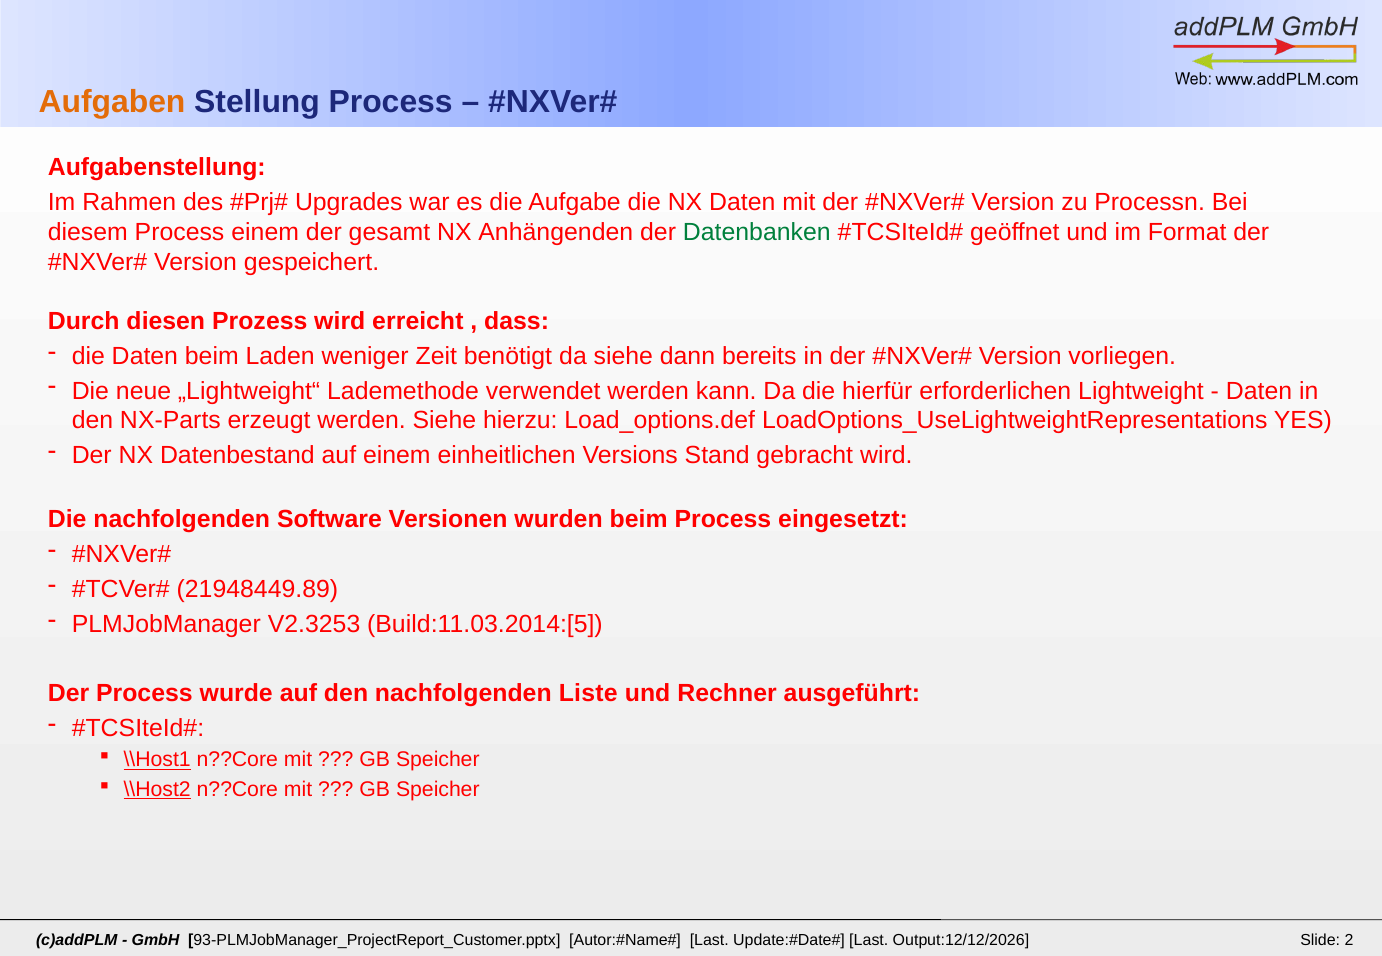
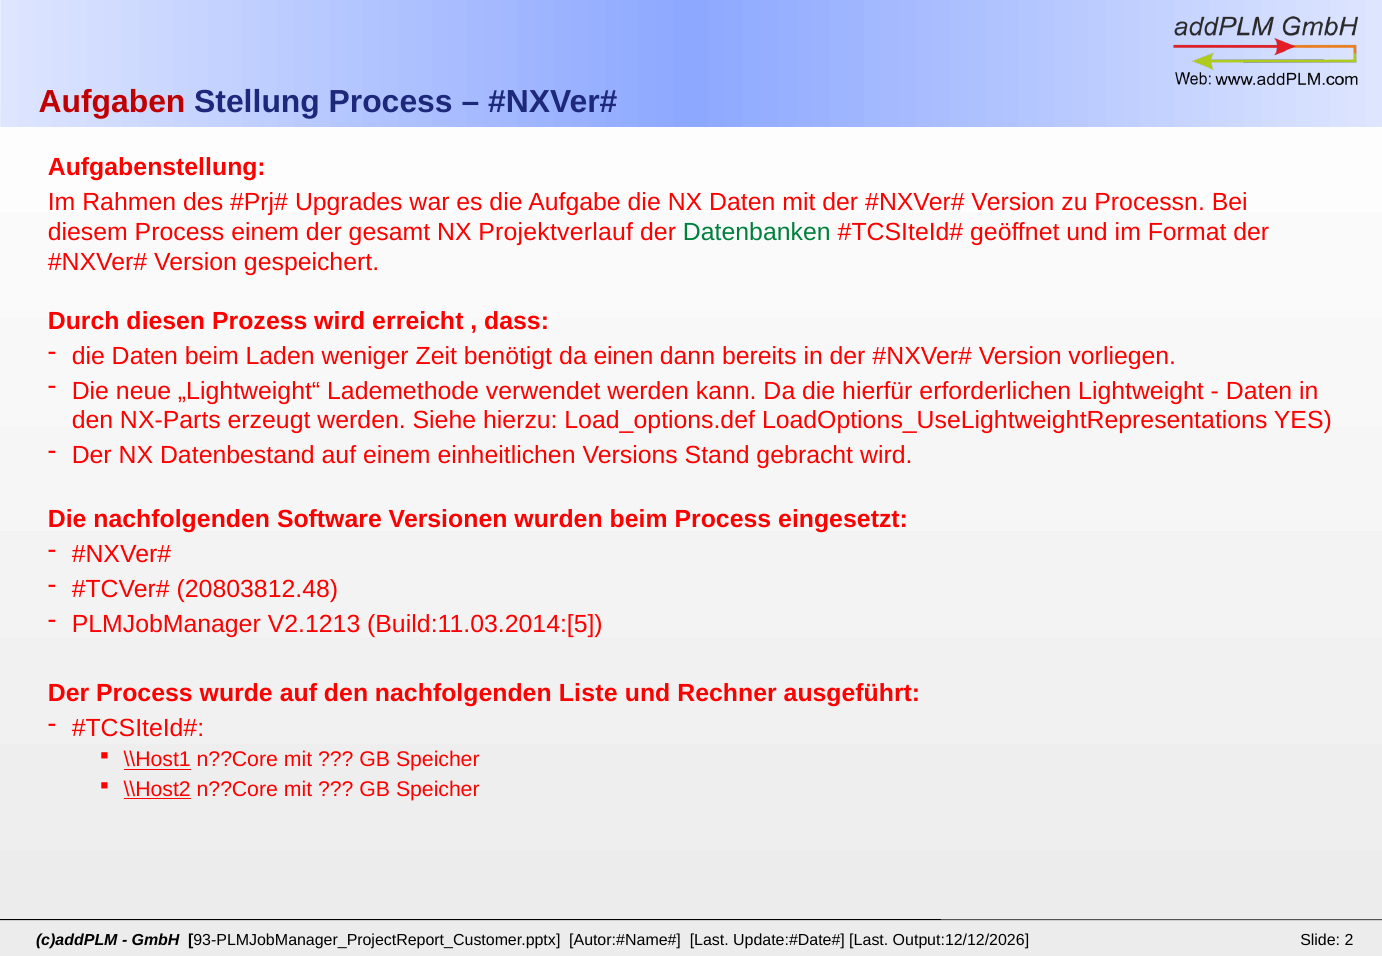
Aufgaben colour: orange -> red (112, 102)
Anhängenden: Anhängenden -> Projektverlauf (556, 232)
da siehe: siehe -> einen (623, 356)
21948449.89: 21948449.89 -> 20803812.48 (257, 590)
V2.3253: V2.3253 -> V2.1213 (314, 624)
